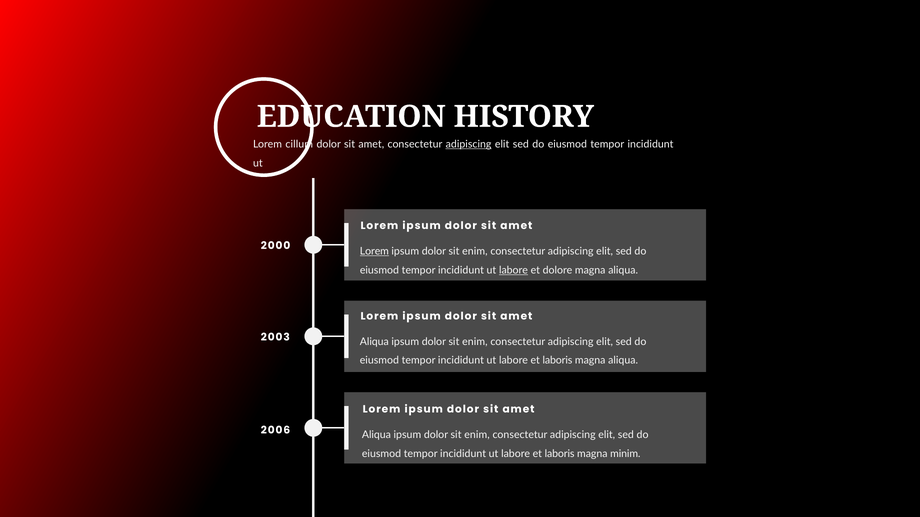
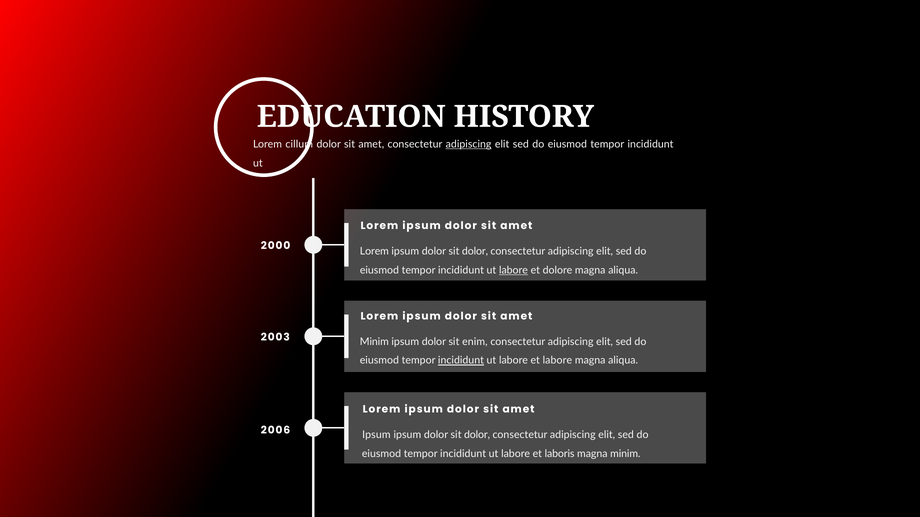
Lorem underline: present -> none (374, 251)
enim: enim -> dolor (475, 251)
Aliqua: Aliqua -> Minim (374, 342)
incididunt underline: none -> present (461, 361)
laboris: laboris -> labore (557, 361)
Aliqua: Aliqua -> Ipsum (376, 435)
enim: enim -> dolor (477, 435)
